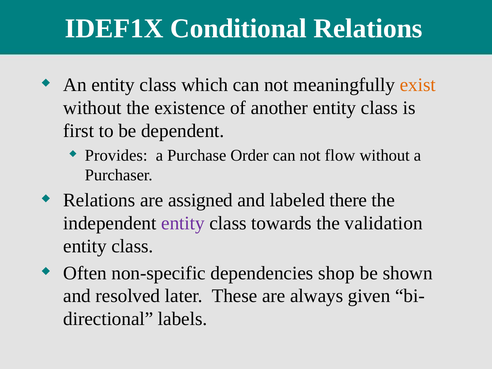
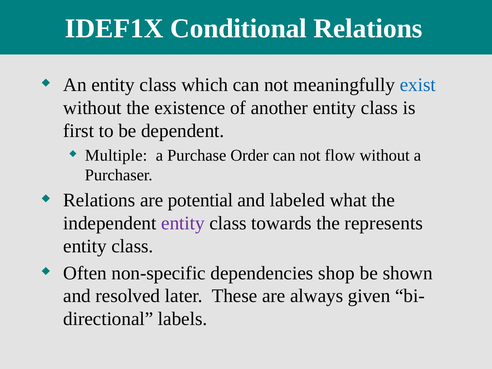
exist colour: orange -> blue (418, 85)
Provides: Provides -> Multiple (116, 155)
assigned: assigned -> potential (201, 200)
there: there -> what (348, 200)
validation: validation -> represents (384, 223)
